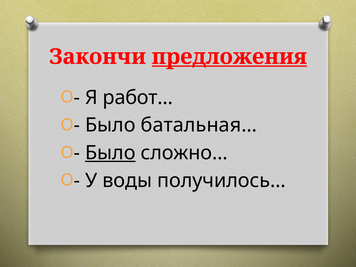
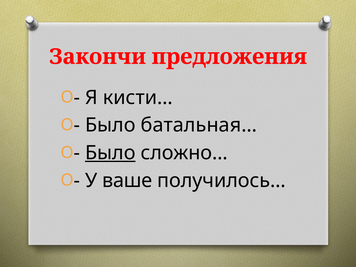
предложения underline: present -> none (229, 57)
работ…: работ… -> кисти… (138, 98)
воды: воды -> ваше (127, 181)
